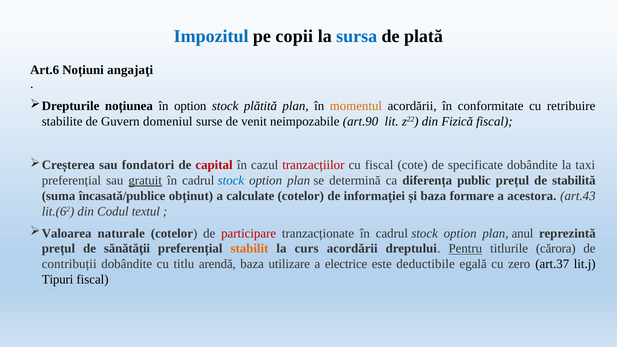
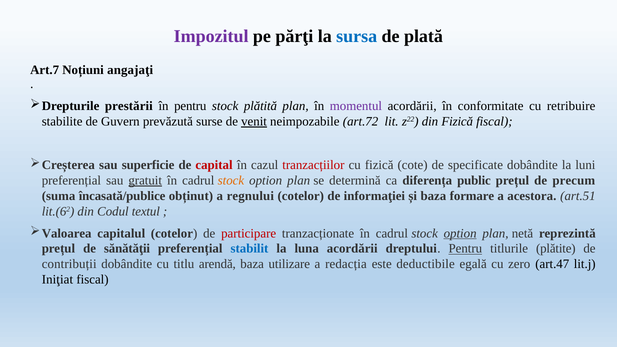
Impozitul colour: blue -> purple (211, 36)
copii: copii -> părţi (294, 36)
Art.6: Art.6 -> Art.7 (45, 70)
noțiunea: noțiunea -> prestării (129, 106)
în option: option -> pentru (190, 106)
momentul colour: orange -> purple (356, 106)
domeniul: domeniul -> prevăzută (168, 121)
venit underline: none -> present (254, 121)
art.90: art.90 -> art.72 (361, 121)
fondatori: fondatori -> superficie (148, 165)
cu fiscal: fiscal -> fizică (379, 165)
taxi: taxi -> luni (585, 165)
stock colour: blue -> orange (231, 181)
stabilită: stabilită -> precum (574, 181)
calculate: calculate -> regnului (250, 196)
art.43: art.43 -> art.51 (578, 196)
naturale: naturale -> capitalul (121, 233)
option underline: none -> present (460, 233)
anul: anul -> netă (522, 233)
stabilit colour: orange -> blue (249, 249)
curs: curs -> luna (307, 249)
cărora: cărora -> plătite (556, 249)
electrice: electrice -> redacția (346, 264)
art.37: art.37 -> art.47 (552, 264)
Tipuri: Tipuri -> Iniţiat (57, 280)
